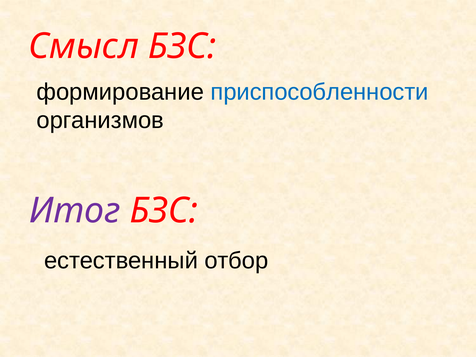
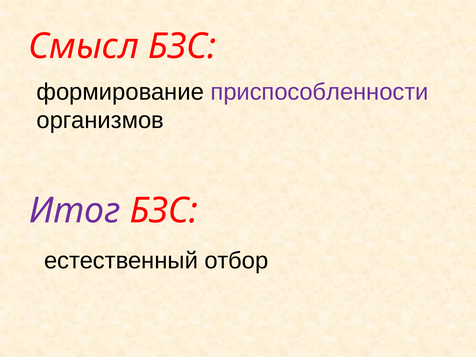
приспособленности colour: blue -> purple (320, 92)
